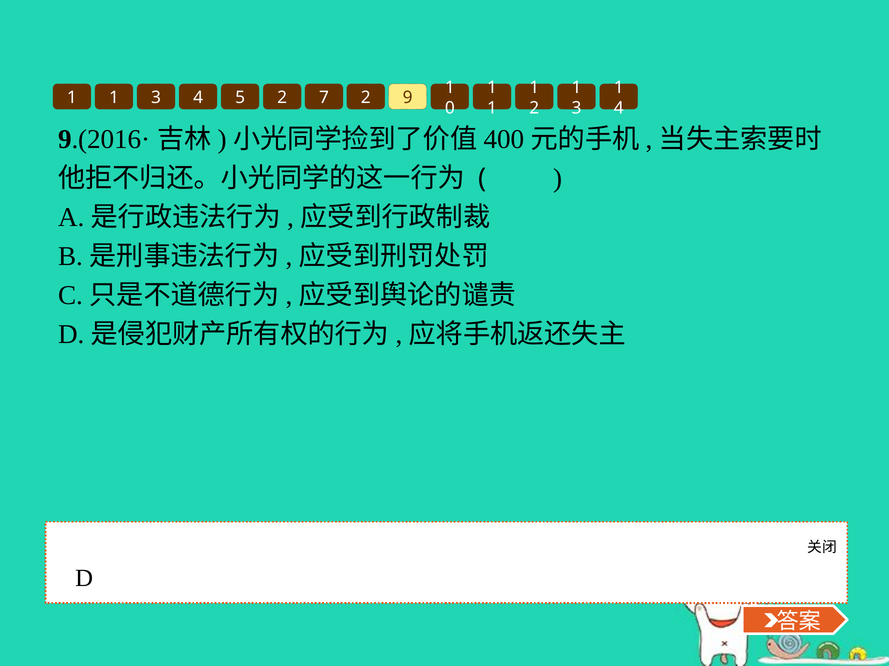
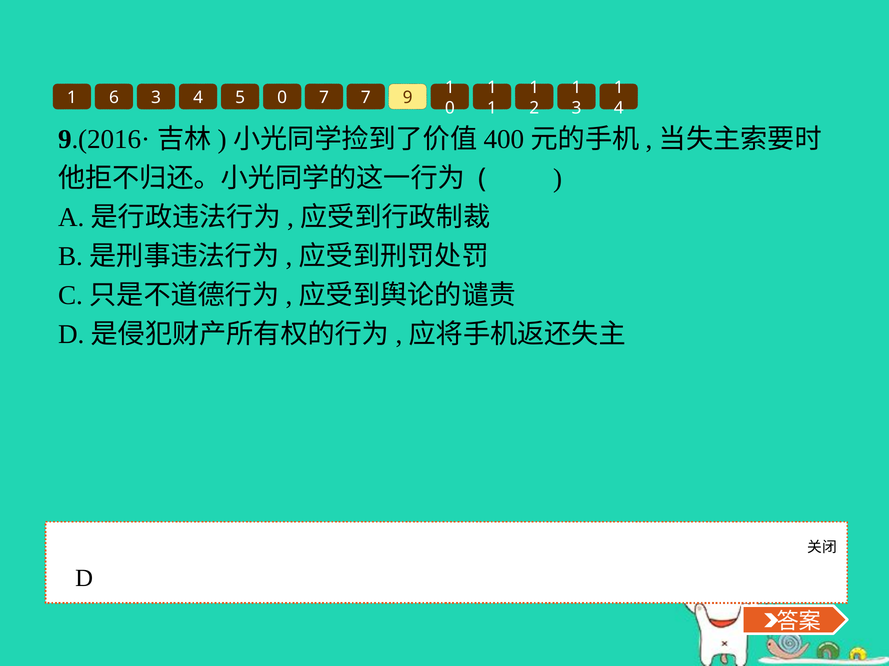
1: 1 -> 6 (114, 98)
5 2: 2 -> 0 (282, 98)
7 2: 2 -> 7 (366, 98)
